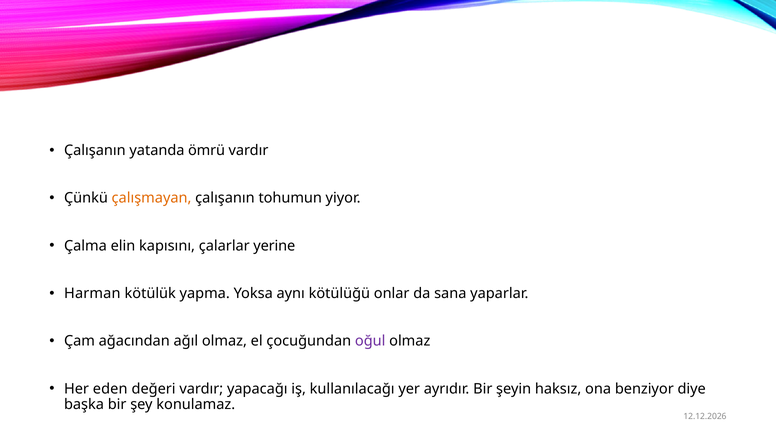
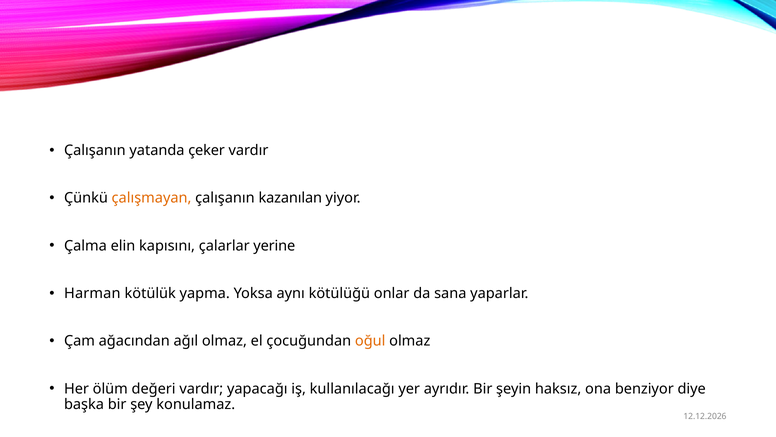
ömrü: ömrü -> çeker (207, 150)
tohumun: tohumun -> kazanılan (290, 198)
oğul colour: purple -> orange (370, 341)
eden: eden -> ölüm (110, 388)
